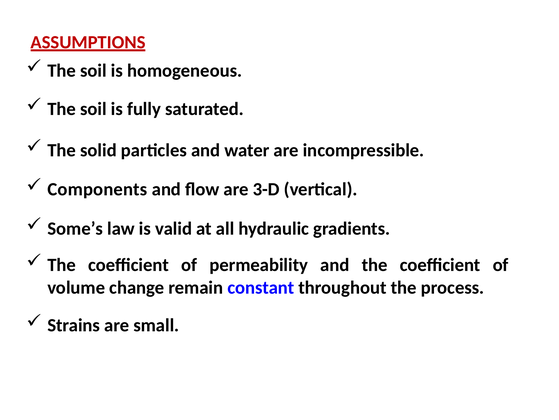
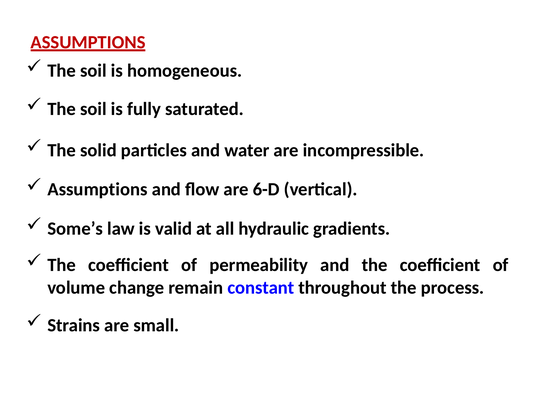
Components: Components -> Assumptions (97, 189)
3-D: 3-D -> 6-D (266, 189)
